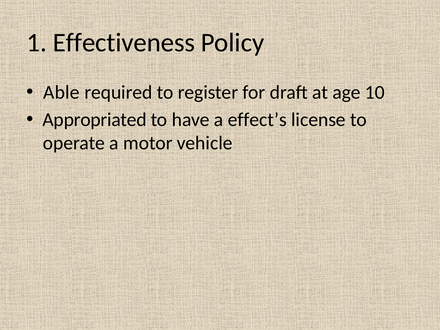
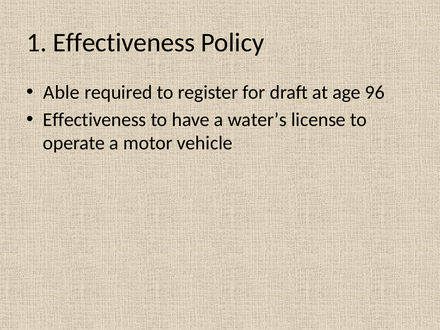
10: 10 -> 96 (375, 92)
Appropriated: Appropriated -> Effectiveness (95, 120)
effect’s: effect’s -> water’s (257, 120)
